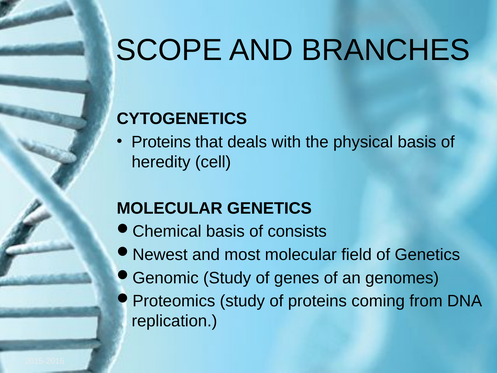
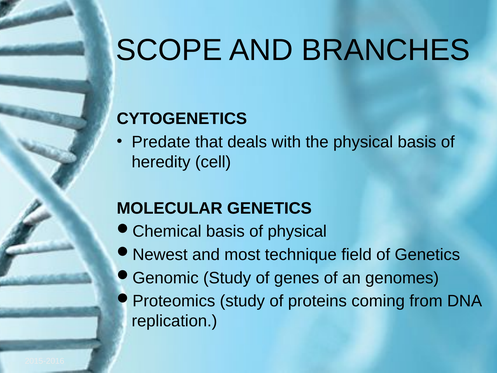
Proteins: Proteins -> Predate (161, 142)
of consists: consists -> physical (297, 231)
most molecular: molecular -> technique (301, 255)
